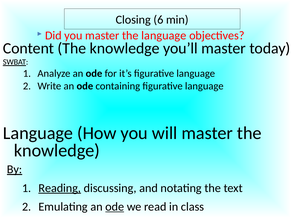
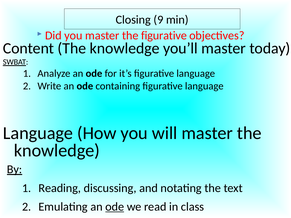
6: 6 -> 9 (158, 20)
the language: language -> figurative (164, 36)
Reading underline: present -> none (60, 188)
